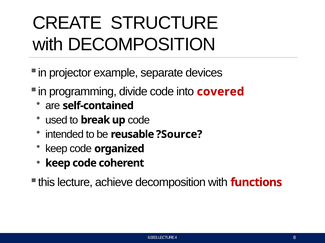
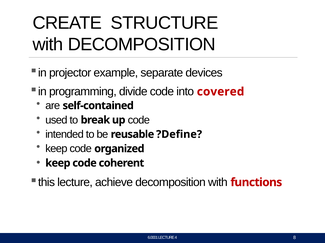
?Source: ?Source -> ?Define (179, 135)
